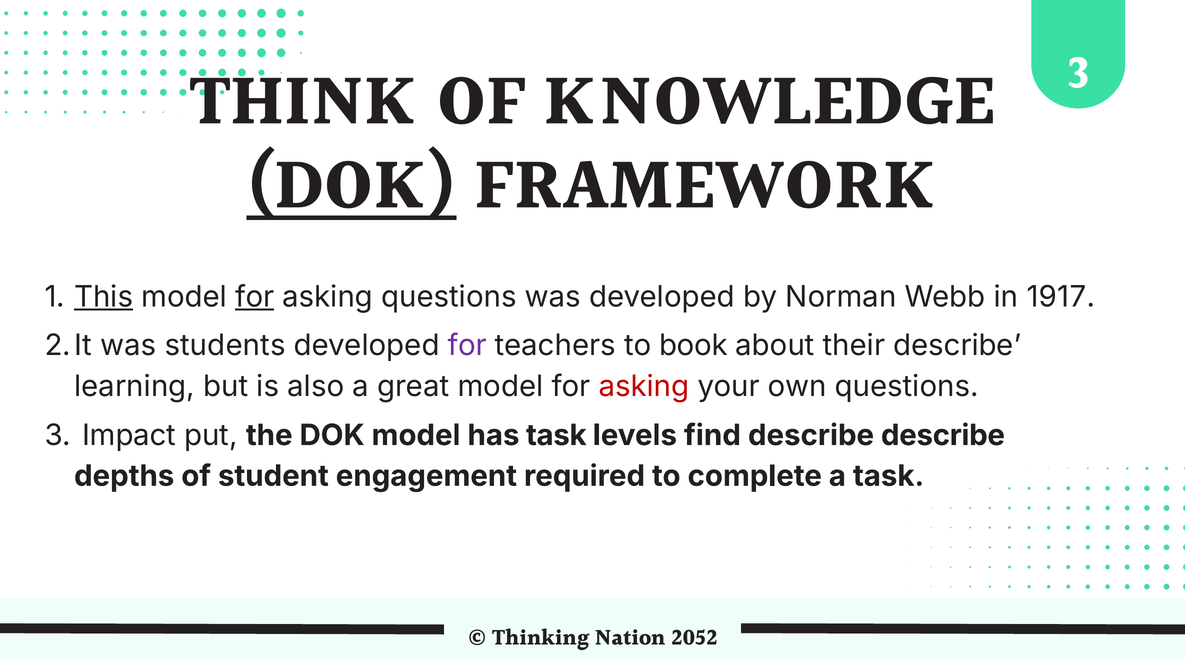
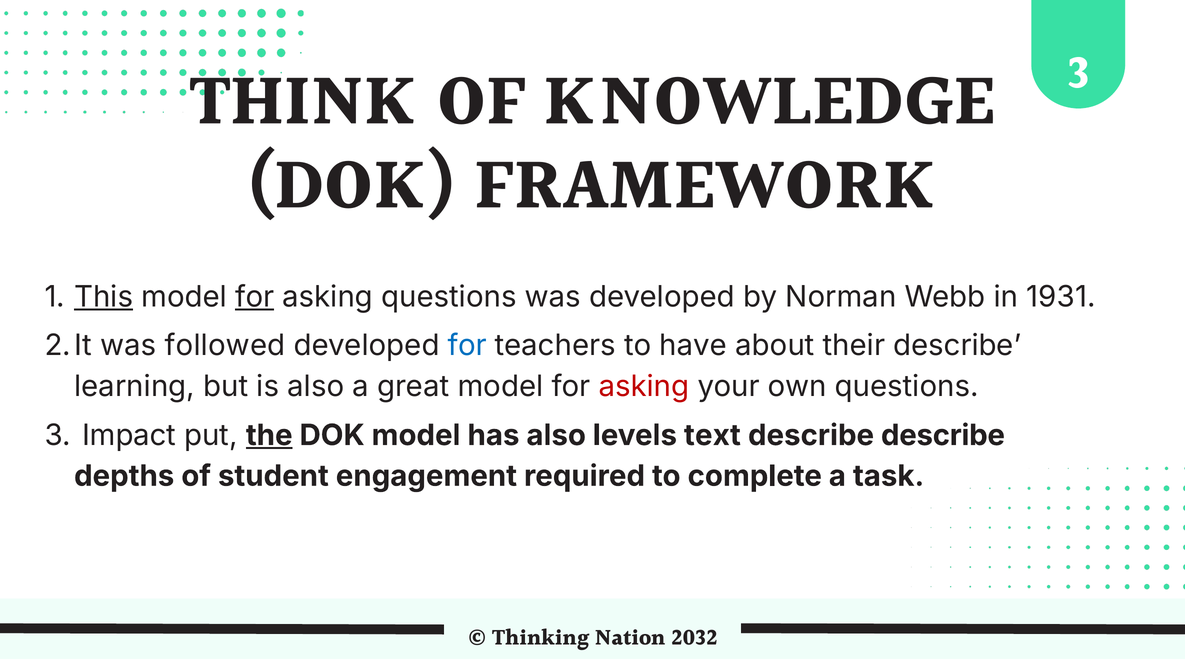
DOK underline: present -> none (352, 188)
1917: 1917 -> 1931 (1061, 297)
students: students -> followed (225, 346)
for colour: purple -> blue (467, 346)
book: book -> have (693, 346)
the underline: none -> present (269, 435)
has task: task -> also (556, 435)
find: find -> text (712, 435)
2052: 2052 -> 2032 (694, 638)
